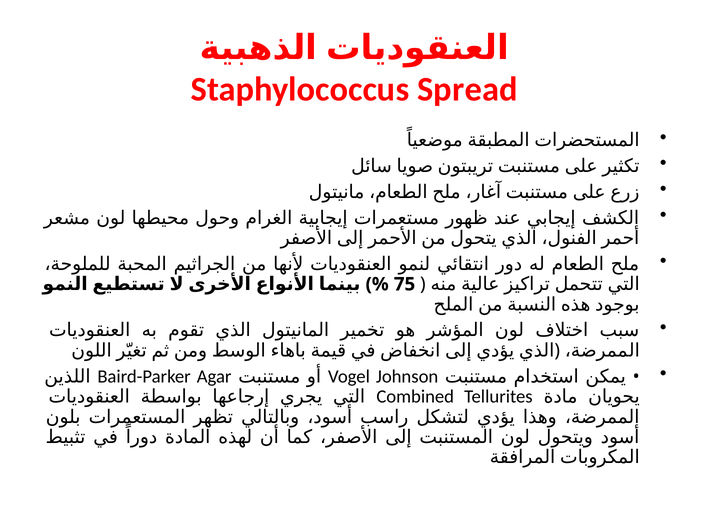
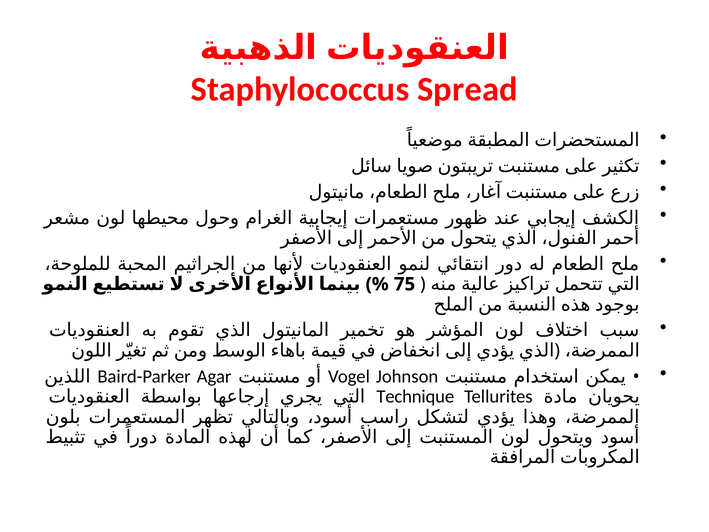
Combined: Combined -> Technique (415, 396)
